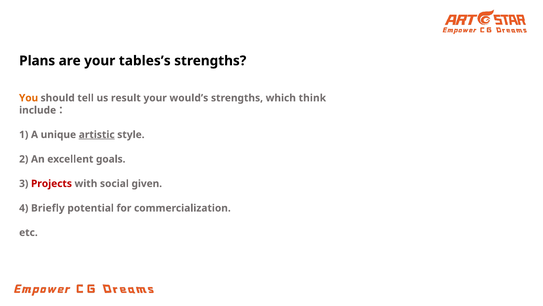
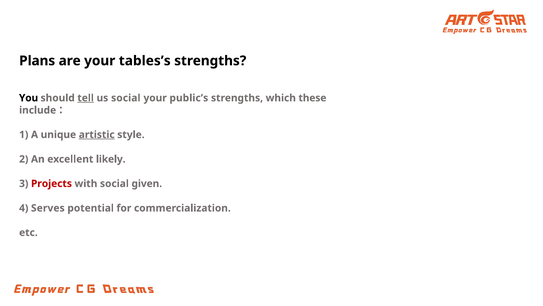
You colour: orange -> black (29, 98)
tell underline: none -> present (86, 98)
us result: result -> social (126, 98)
would’s: would’s -> public’s (189, 98)
think: think -> these (312, 98)
goals: goals -> likely (111, 159)
Briefly: Briefly -> Serves (48, 208)
